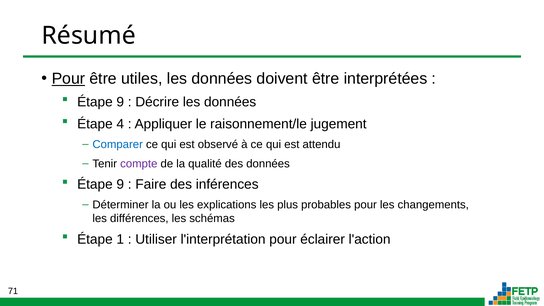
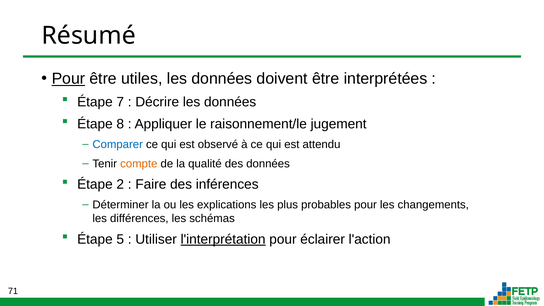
9: 9 -> 7 (120, 102)
4: 4 -> 8 (120, 124)
compte colour: purple -> orange (139, 164)
9: 9 -> 2 (120, 184)
1: 1 -> 5 (120, 239)
l'interprétation underline: none -> present (223, 239)
